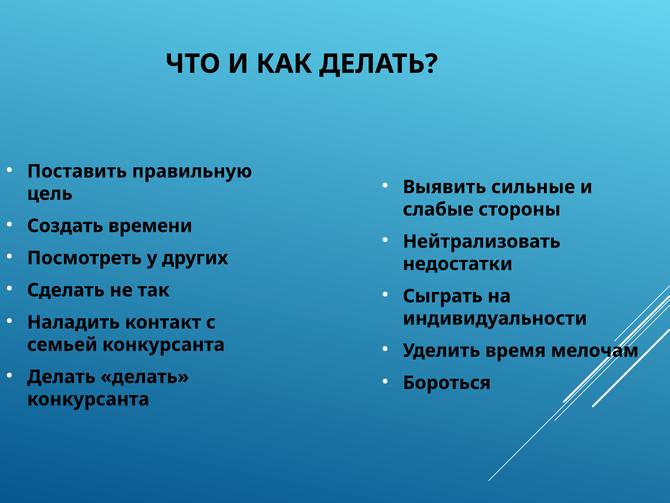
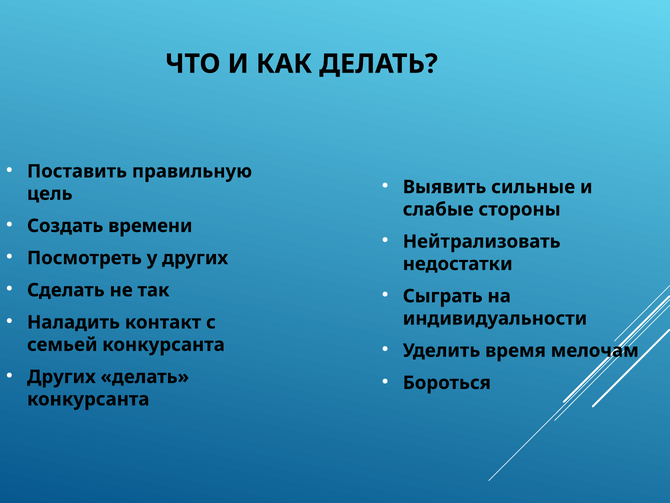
Делать: Делать -> Других (61, 376)
